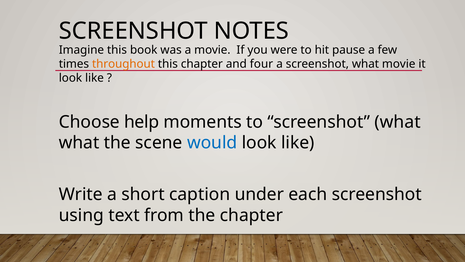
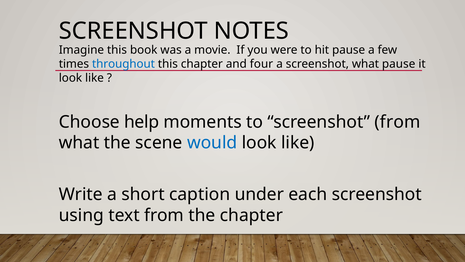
throughout colour: orange -> blue (123, 64)
what movie: movie -> pause (399, 64)
to screenshot what: what -> from (398, 122)
